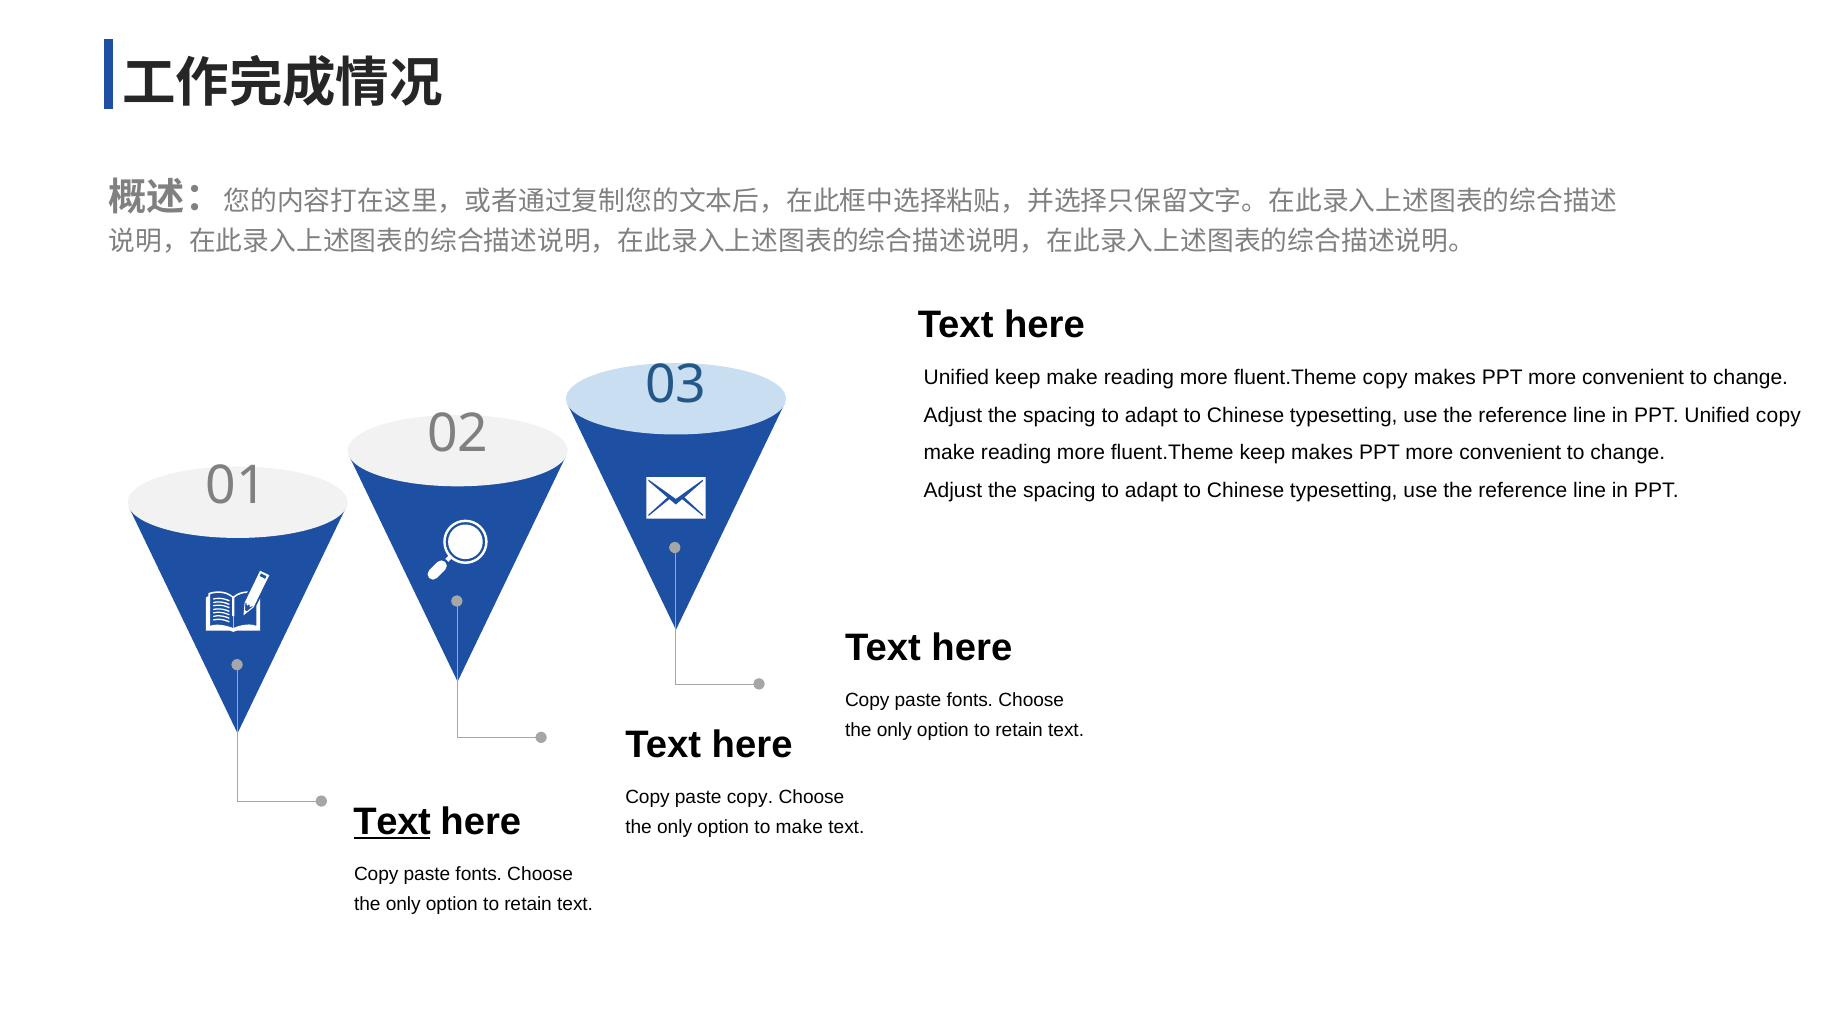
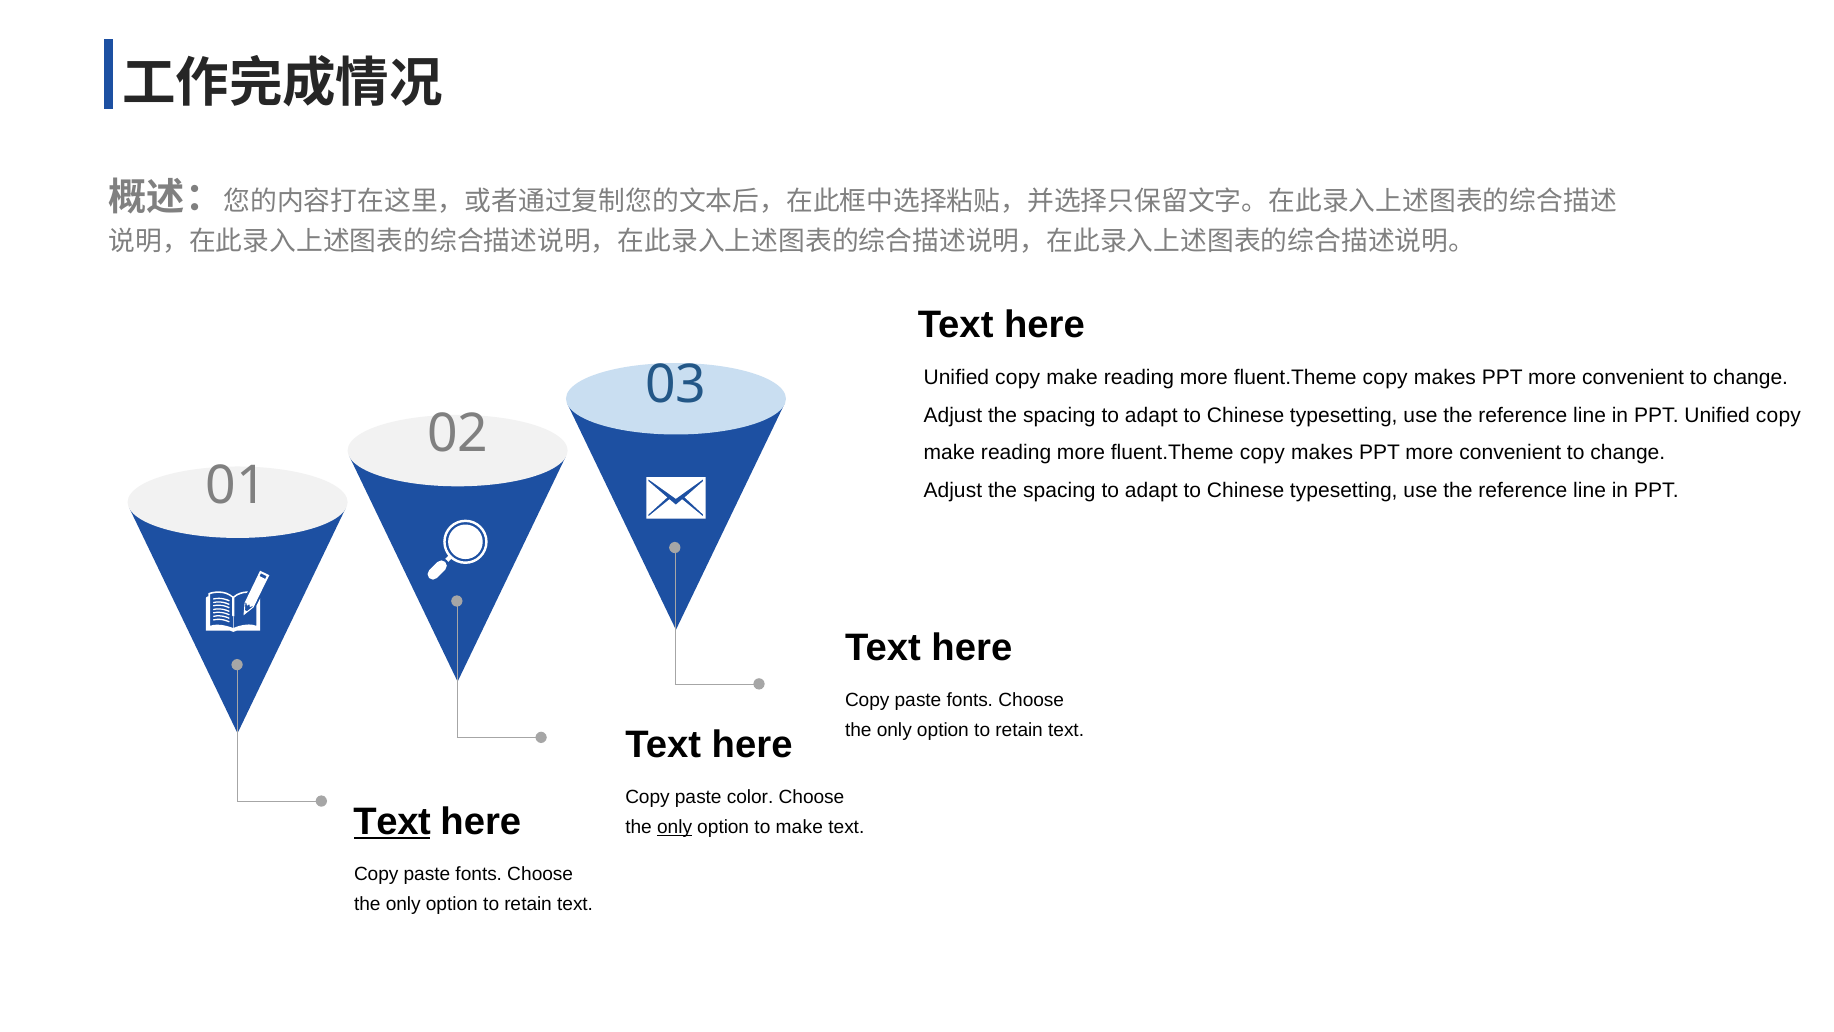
03 Unified keep: keep -> copy (1018, 377)
keep: keep -> copy (1262, 453)
paste copy: copy -> color (750, 797)
only underline: none -> present (675, 827)
